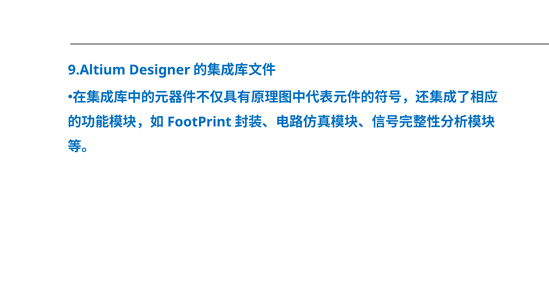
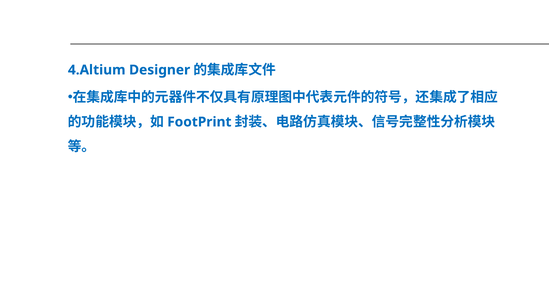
9.Altium: 9.Altium -> 4.Altium (97, 70)
